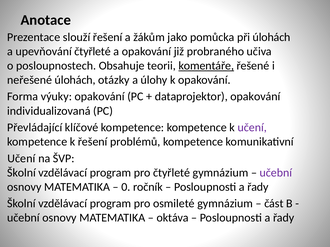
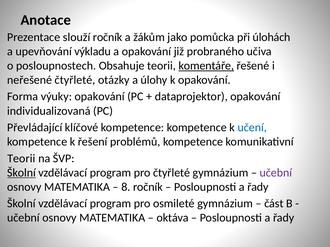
slouží řešení: řešení -> ročník (108, 37)
upevňování čtyřleté: čtyřleté -> výkladu (93, 52)
neřešené úlohách: úlohách -> čtyřleté (75, 80)
učení colour: purple -> blue (252, 128)
Učení: Učení -> Teorii (21, 159)
Školní underline: none -> present (21, 173)
0: 0 -> 8 (126, 187)
